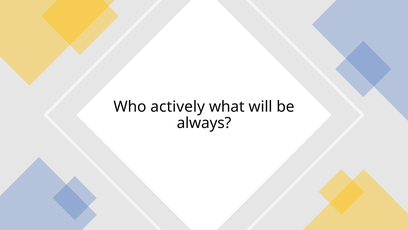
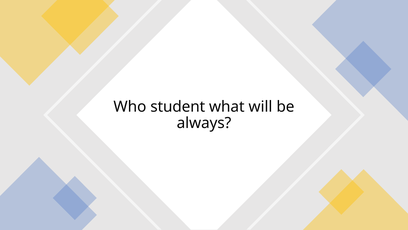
actively: actively -> student (178, 106)
